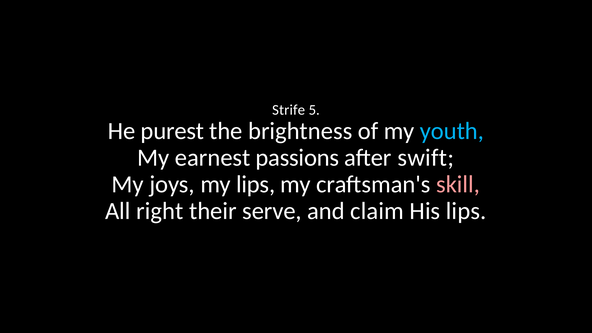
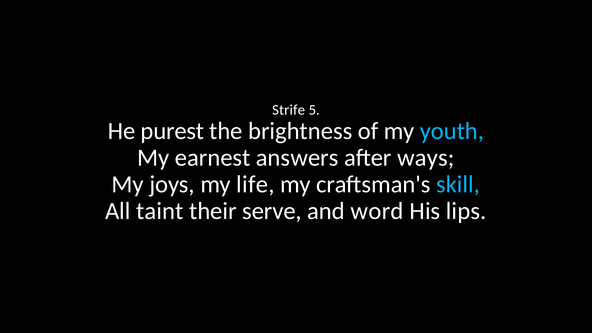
passions: passions -> answers (297, 158)
swift: swift -> ways (426, 158)
my lips: lips -> life (255, 184)
skill colour: pink -> light blue (458, 184)
right: right -> taint (160, 211)
claim: claim -> word (377, 211)
